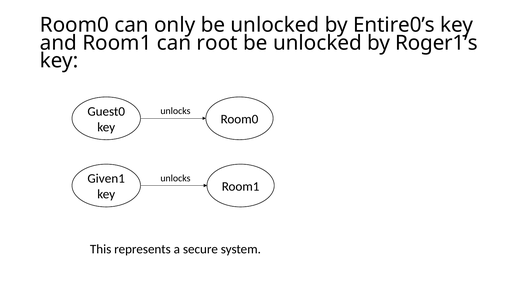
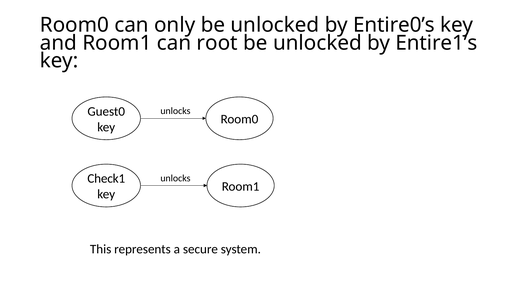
Roger1’s: Roger1’s -> Entire1’s (436, 43)
Given1: Given1 -> Check1 (106, 179)
